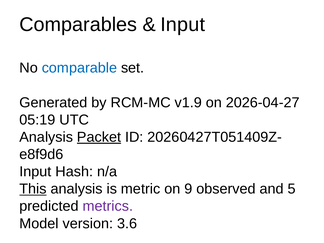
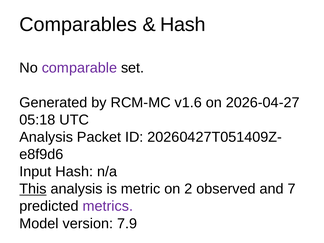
Input: Input -> Hash (183, 25)
comparable colour: blue -> purple (79, 68)
v1.9: v1.9 -> v1.6 (188, 103)
05:19: 05:19 -> 05:18 (37, 120)
Packet underline: present -> none (99, 137)
9: 9 -> 2 (188, 189)
5: 5 -> 7 (292, 189)
3.6: 3.6 -> 7.9 (127, 224)
